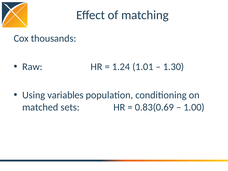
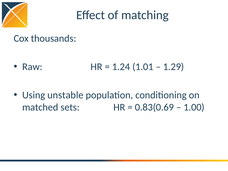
1.30: 1.30 -> 1.29 (174, 67)
variables: variables -> unstable (65, 95)
